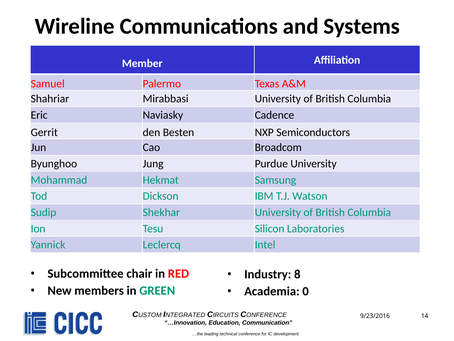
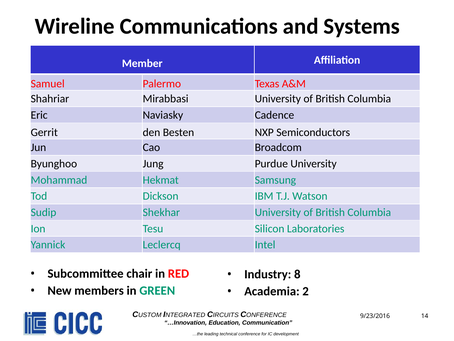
0: 0 -> 2 (306, 291)
